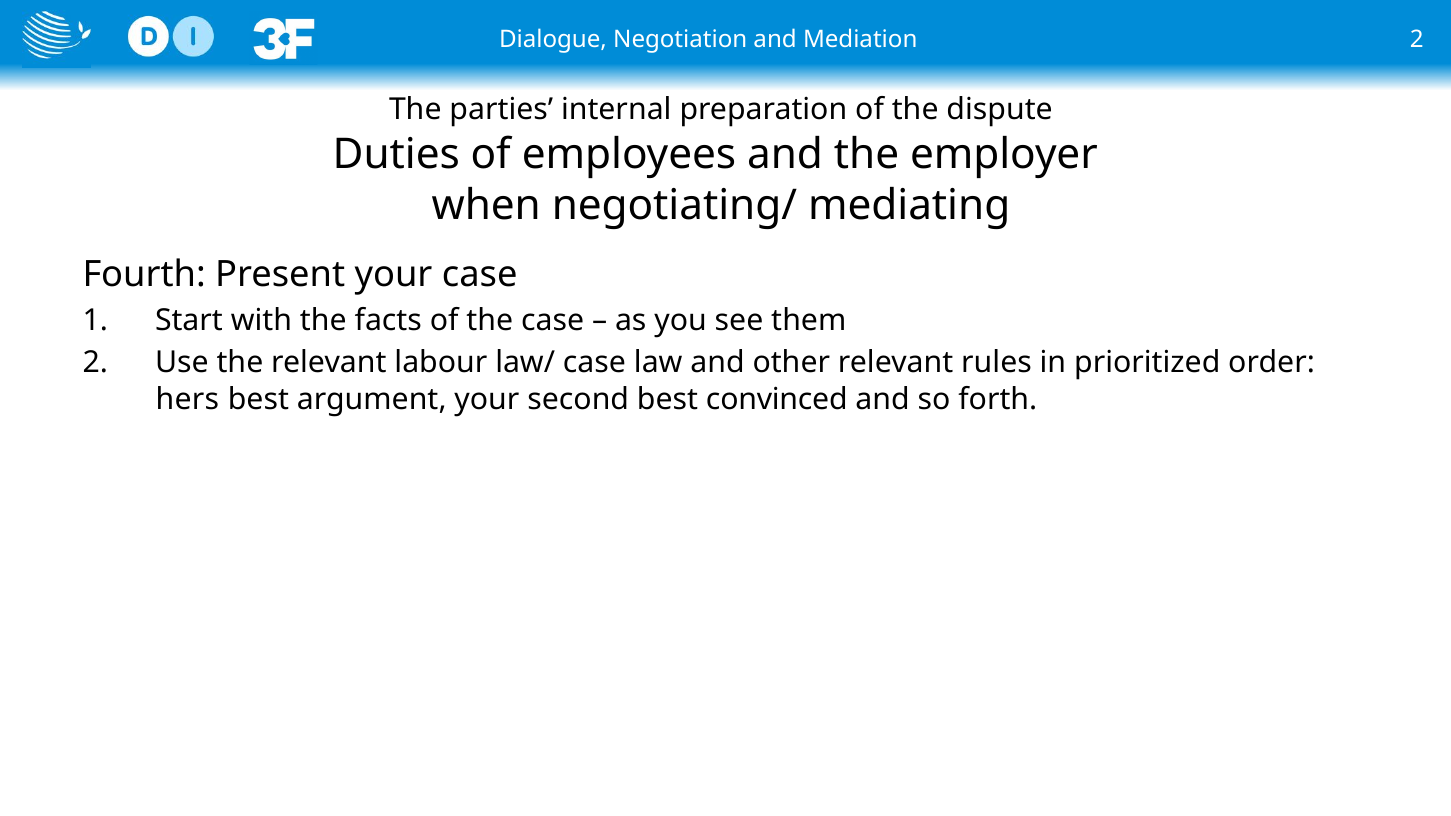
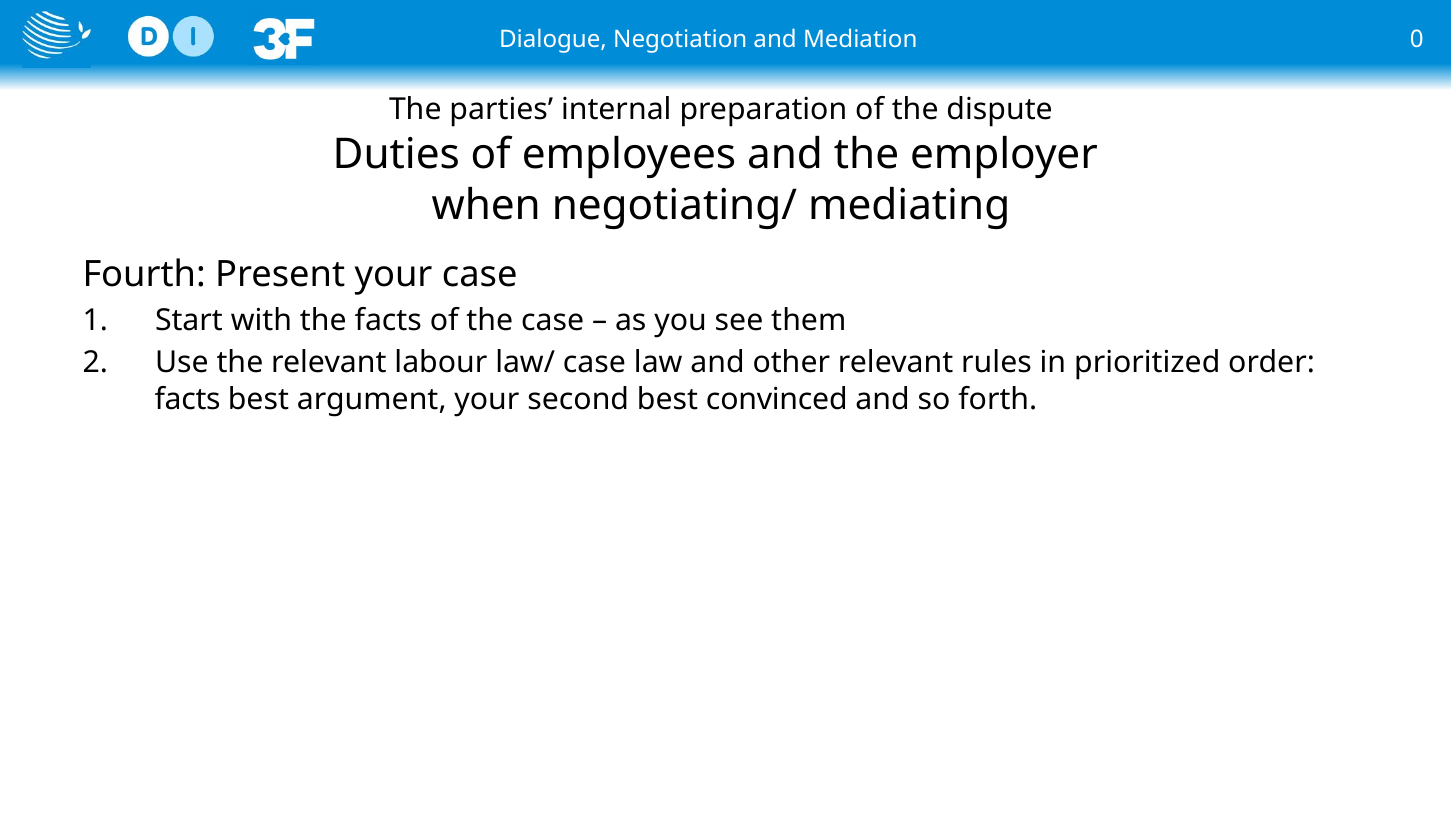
Mediation 2: 2 -> 0 (1417, 39)
hers: hers -> facts (188, 399)
